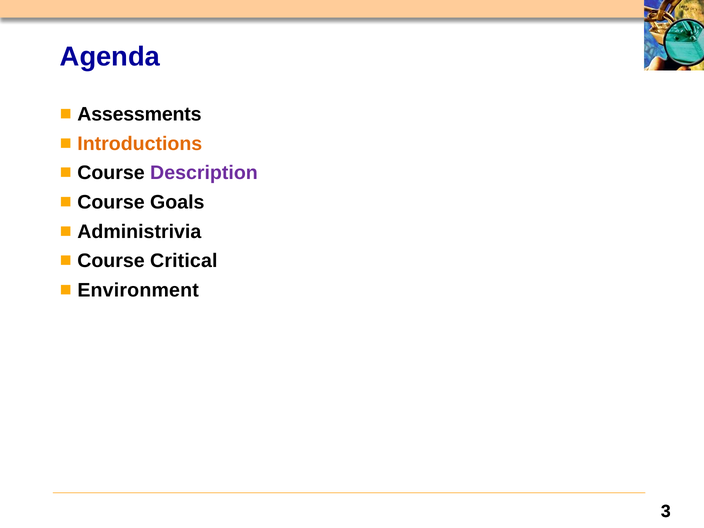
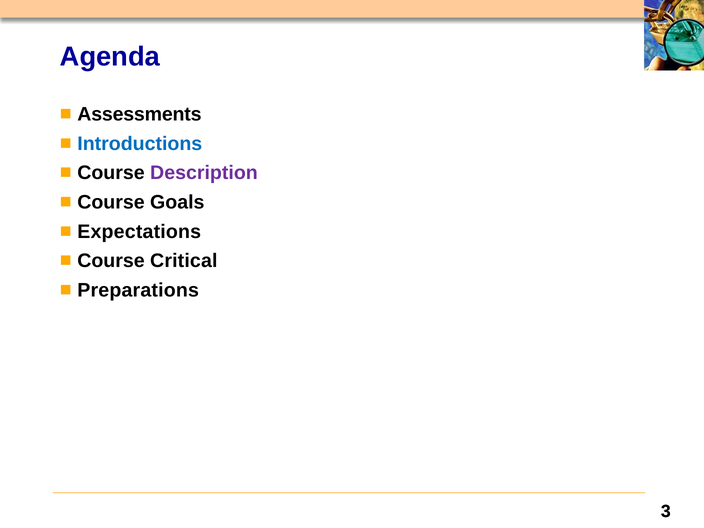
Introductions colour: orange -> blue (140, 144)
Administrivia: Administrivia -> Expectations (139, 232)
Environment: Environment -> Preparations (138, 290)
